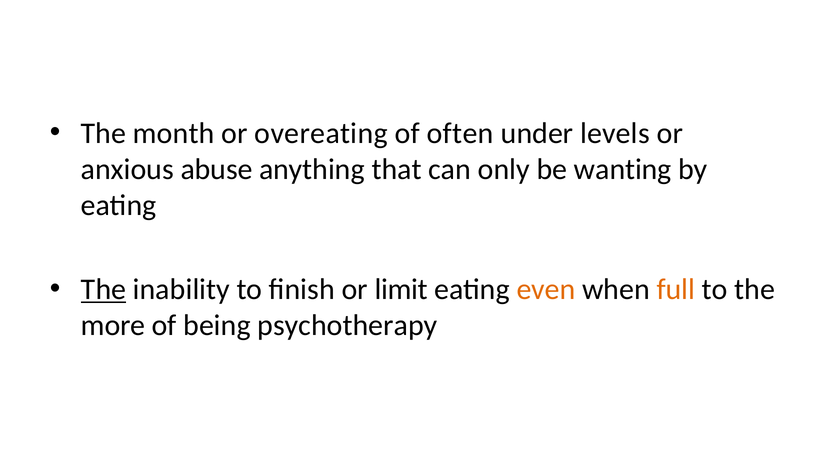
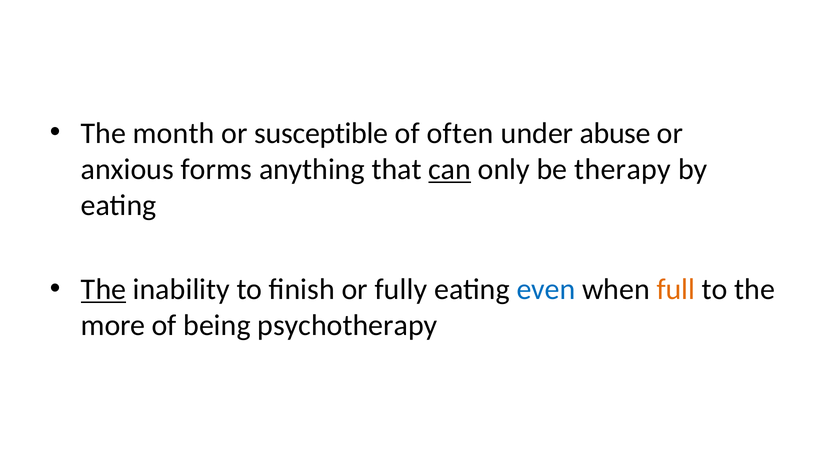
overeating: overeating -> susceptible (321, 133)
levels: levels -> abuse (615, 133)
abuse: abuse -> forms (216, 169)
can underline: none -> present (450, 169)
wanting: wanting -> therapy (623, 169)
limit: limit -> fully (401, 289)
even colour: orange -> blue (546, 289)
